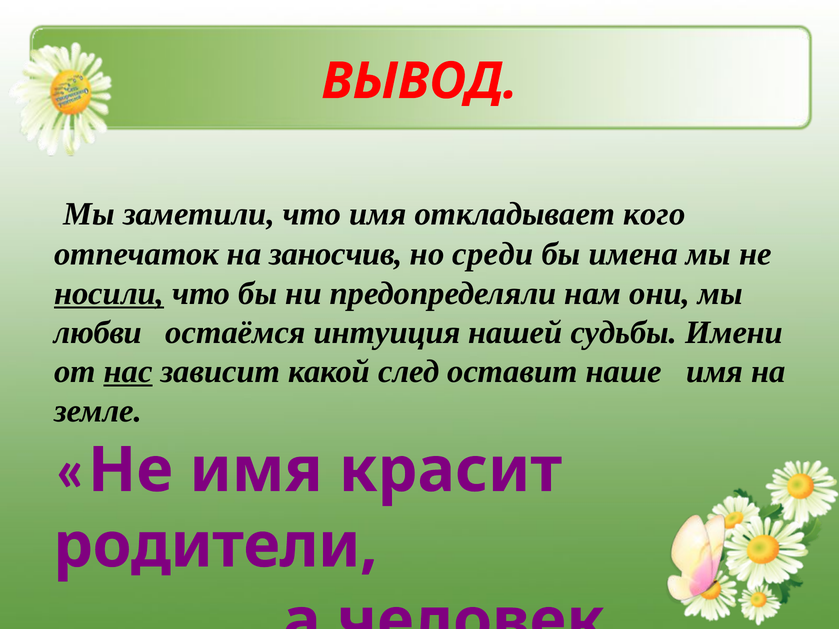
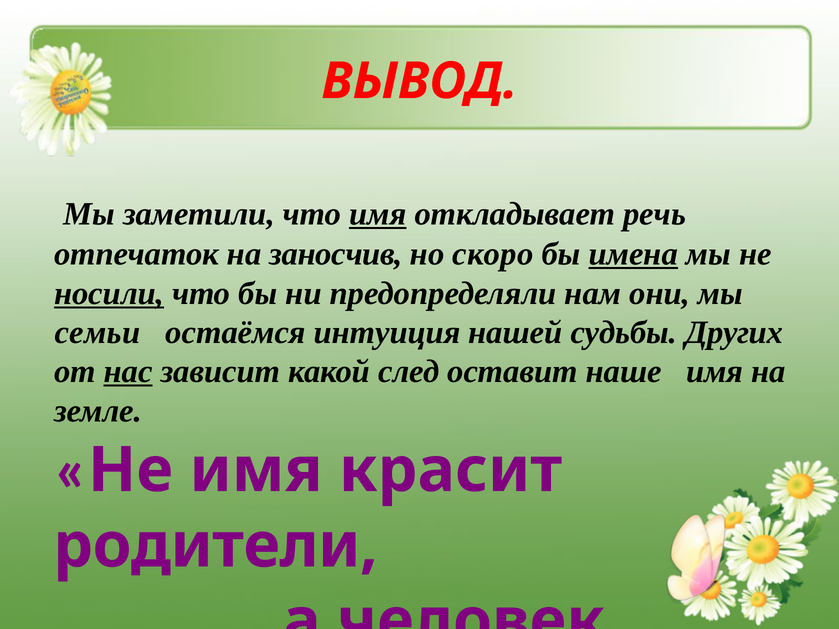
имя underline: none -> present (378, 214)
кого: кого -> речь (655, 214)
среди: среди -> скоро (493, 254)
имена underline: none -> present (633, 254)
любви: любви -> семьи (97, 333)
Имени: Имени -> Других (734, 333)
